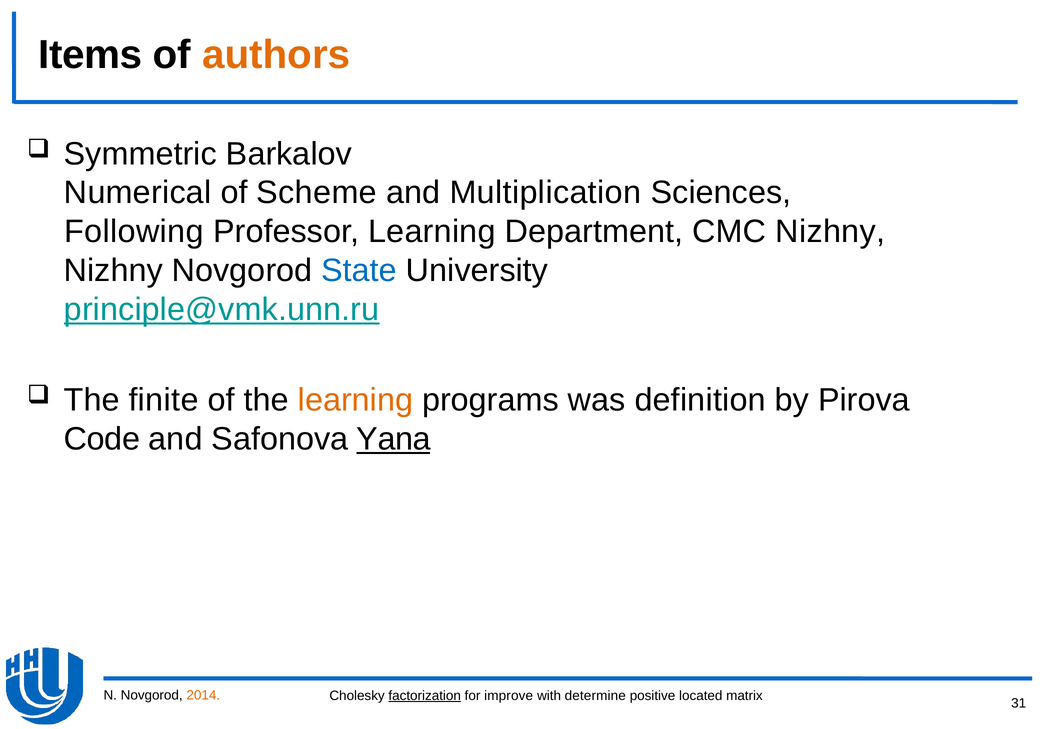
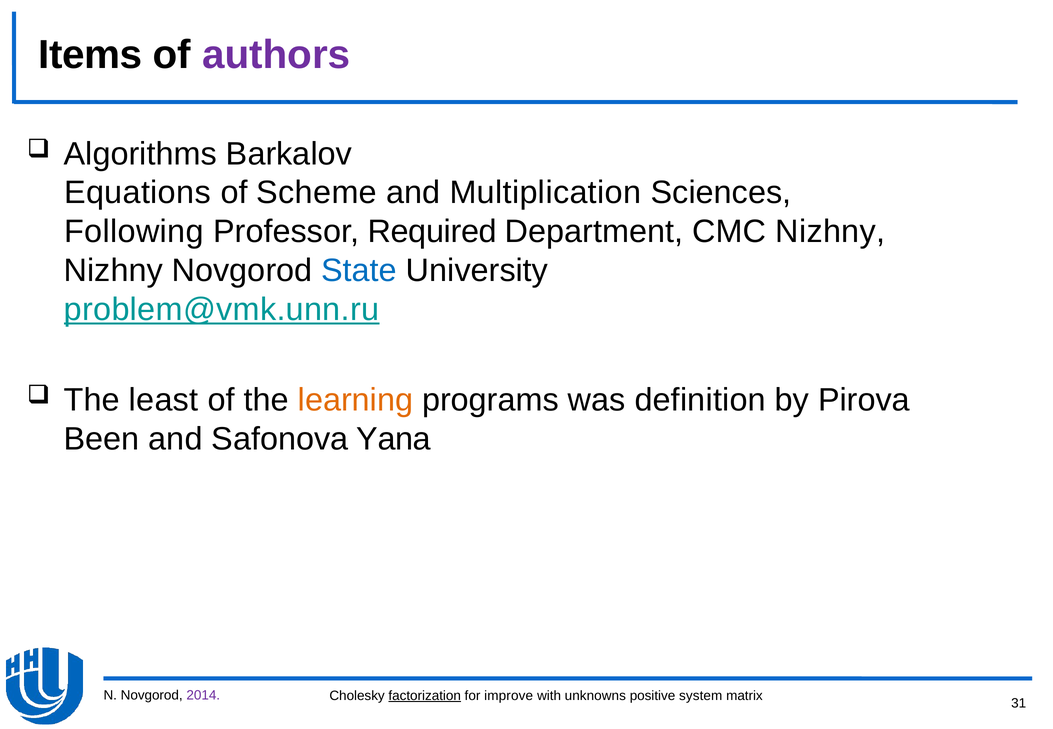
authors colour: orange -> purple (276, 55)
Symmetric: Symmetric -> Algorithms (140, 154)
Numerical: Numerical -> Equations (138, 193)
Professor Learning: Learning -> Required (432, 232)
principle@vmk.unn.ru: principle@vmk.unn.ru -> problem@vmk.unn.ru (222, 309)
finite: finite -> least (164, 400)
Code: Code -> Been (102, 439)
Yana underline: present -> none (394, 439)
2014 colour: orange -> purple (203, 695)
determine: determine -> unknowns (595, 696)
located: located -> system (701, 696)
